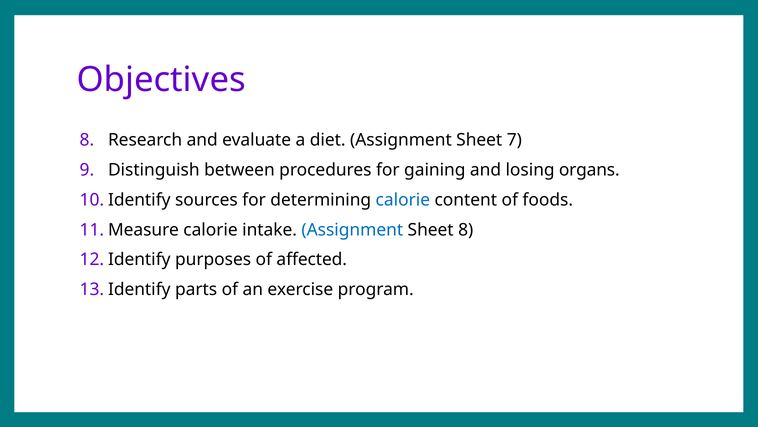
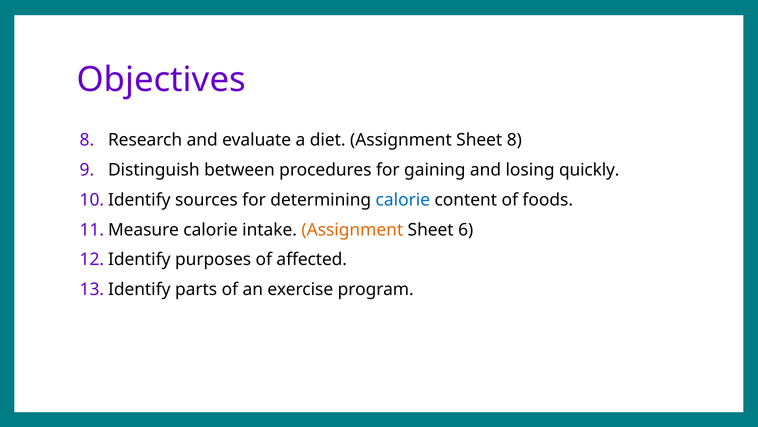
Sheet 7: 7 -> 8 (514, 140)
organs: organs -> quickly (589, 170)
Assignment colour: blue -> orange (352, 229)
Sheet 8: 8 -> 6 (466, 229)
